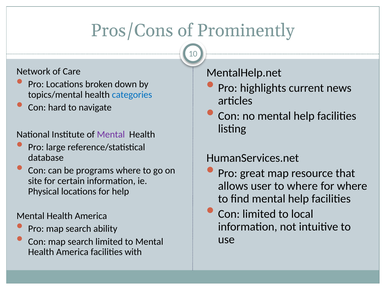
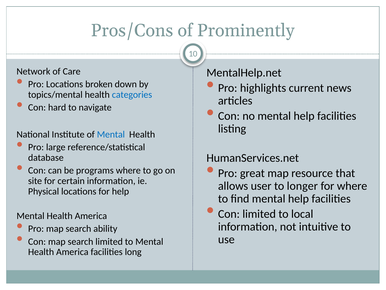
Mental colour: purple -> blue (111, 134)
to where: where -> longer (302, 186)
with: with -> long (133, 252)
